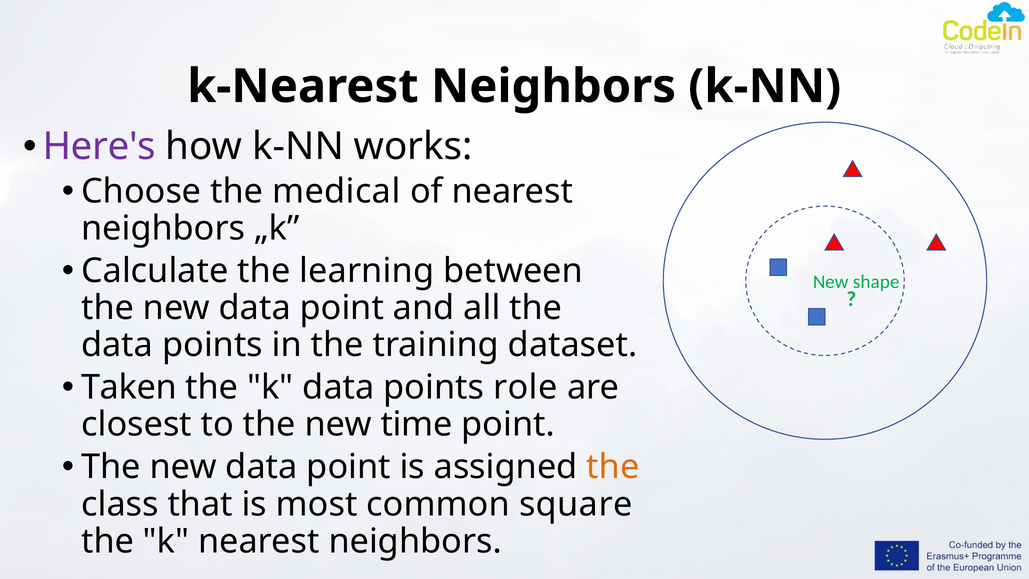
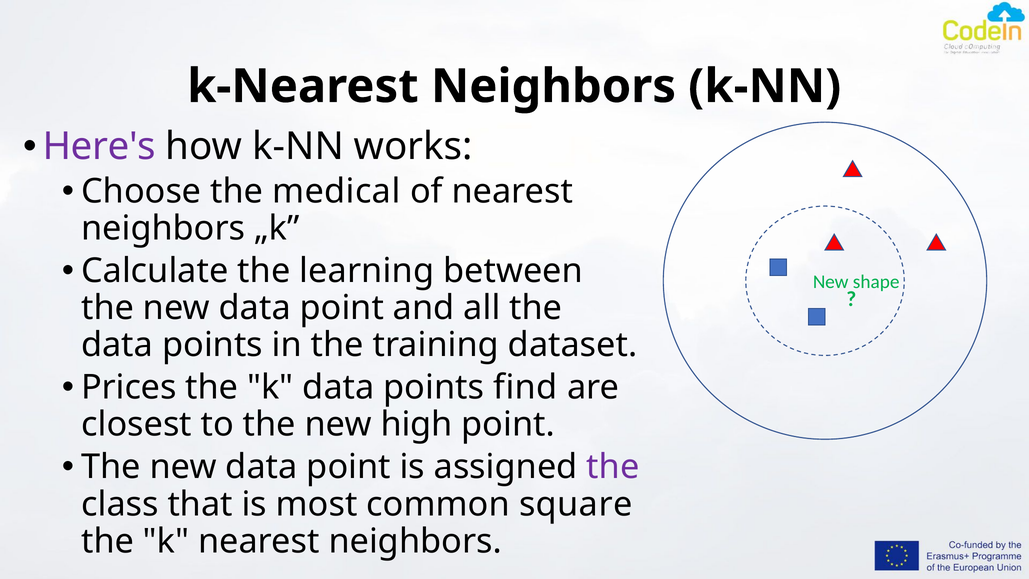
Taken: Taken -> Prices (129, 387)
role: role -> find (525, 387)
time: time -> high (417, 425)
the colour: orange -> purple (613, 467)
